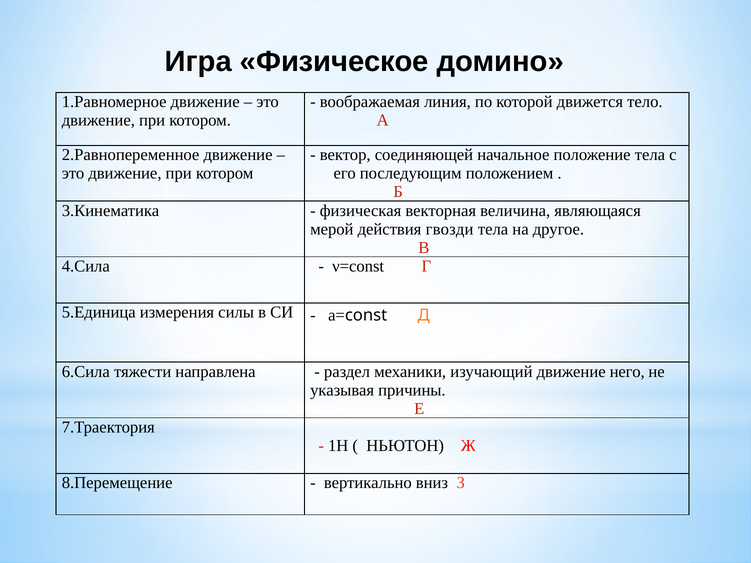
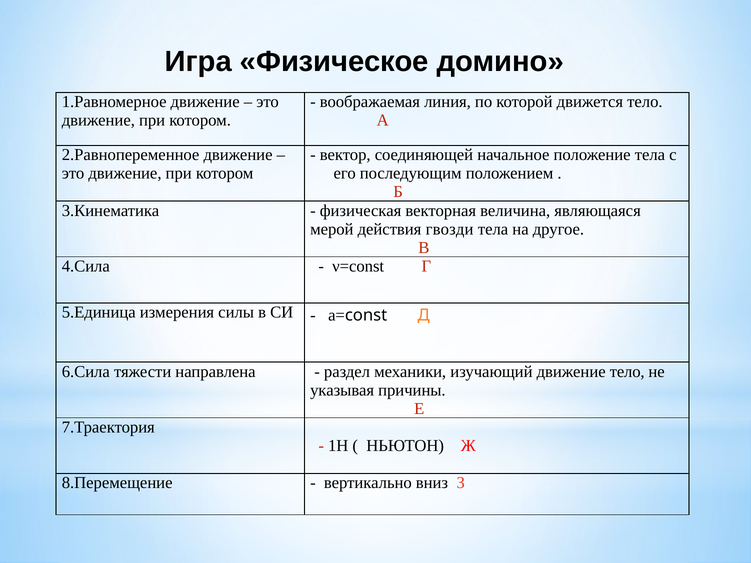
движение него: него -> тело (627, 372)
